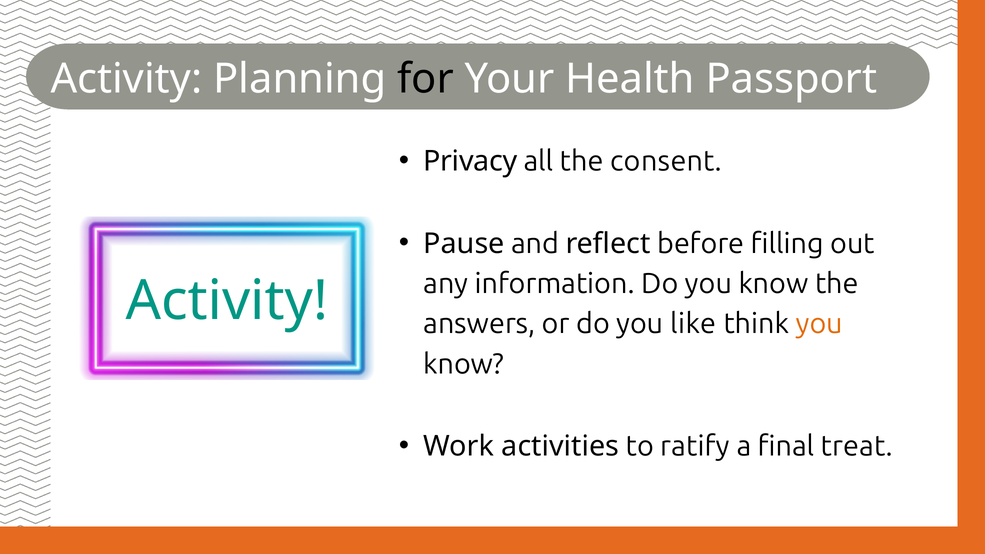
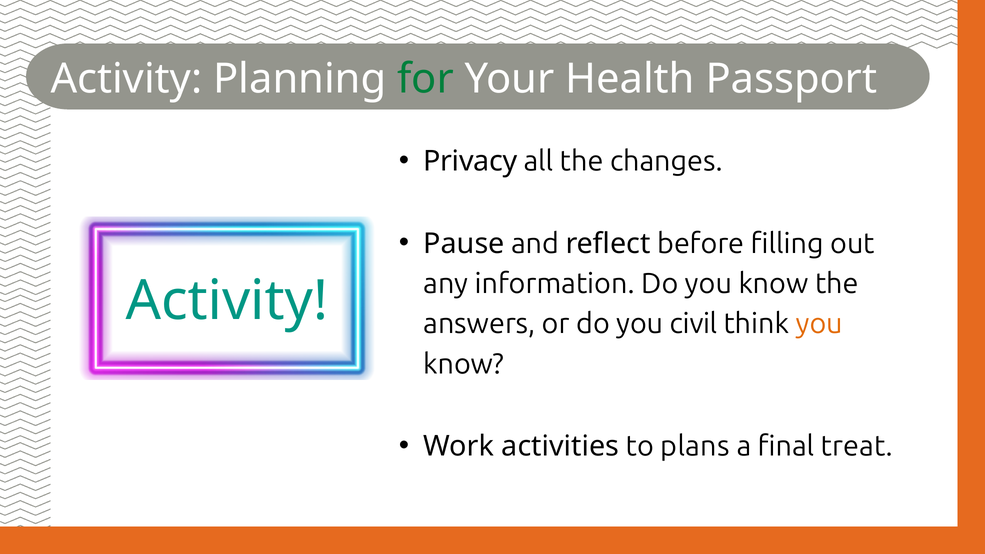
for colour: black -> green (426, 79)
consent: consent -> changes (666, 161)
like: like -> civil (694, 324)
ratify: ratify -> plans (695, 447)
